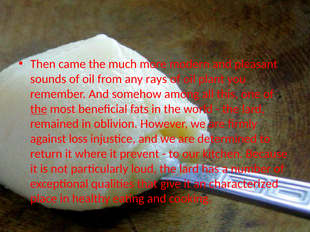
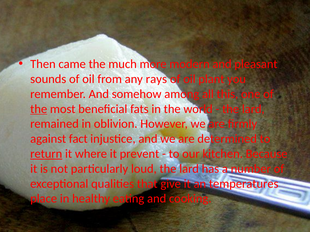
loss: loss -> fact (78, 139)
return underline: none -> present (46, 154)
characterized: characterized -> temperatures (244, 184)
